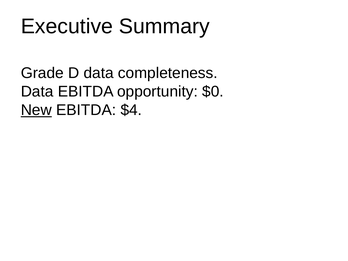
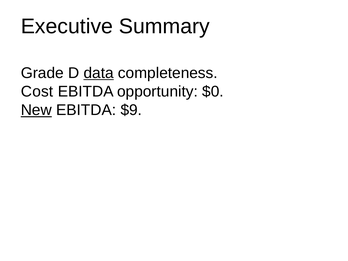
data underline: none -> present (99, 73)
Data: Data -> Cost (37, 92)
$4: $4 -> $9 (131, 110)
